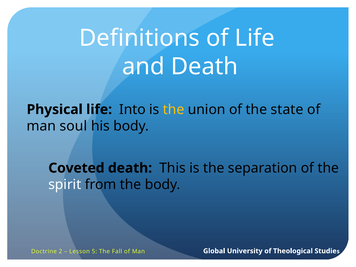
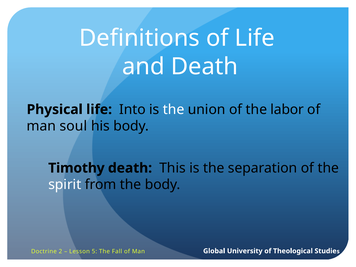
the colour: yellow -> white (174, 109)
state: state -> labor (287, 109)
Coveted: Coveted -> Timothy (76, 168)
